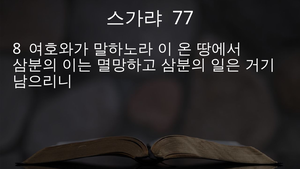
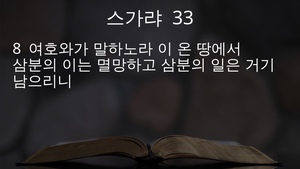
77: 77 -> 33 (183, 18)
